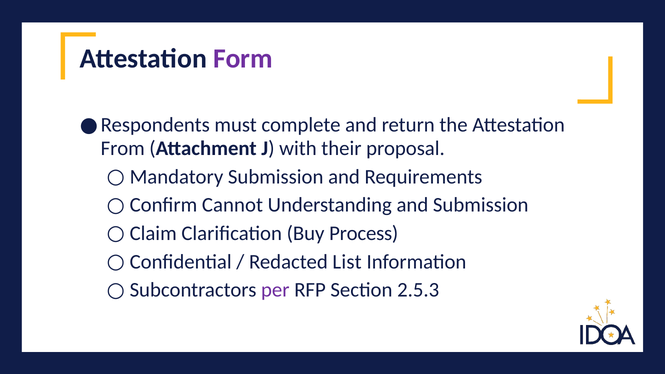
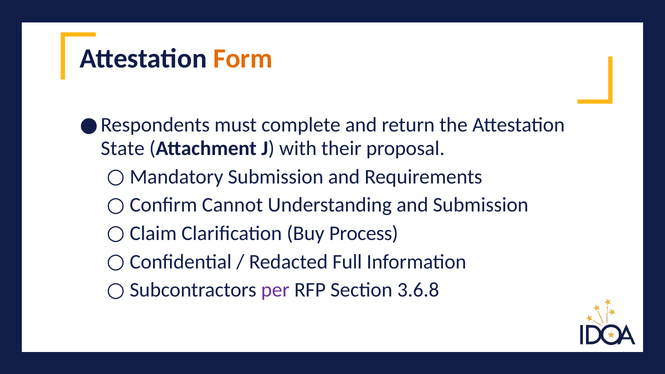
Form colour: purple -> orange (243, 59)
From: From -> State (123, 149)
List: List -> Full (347, 262)
2.5.3: 2.5.3 -> 3.6.8 (418, 290)
